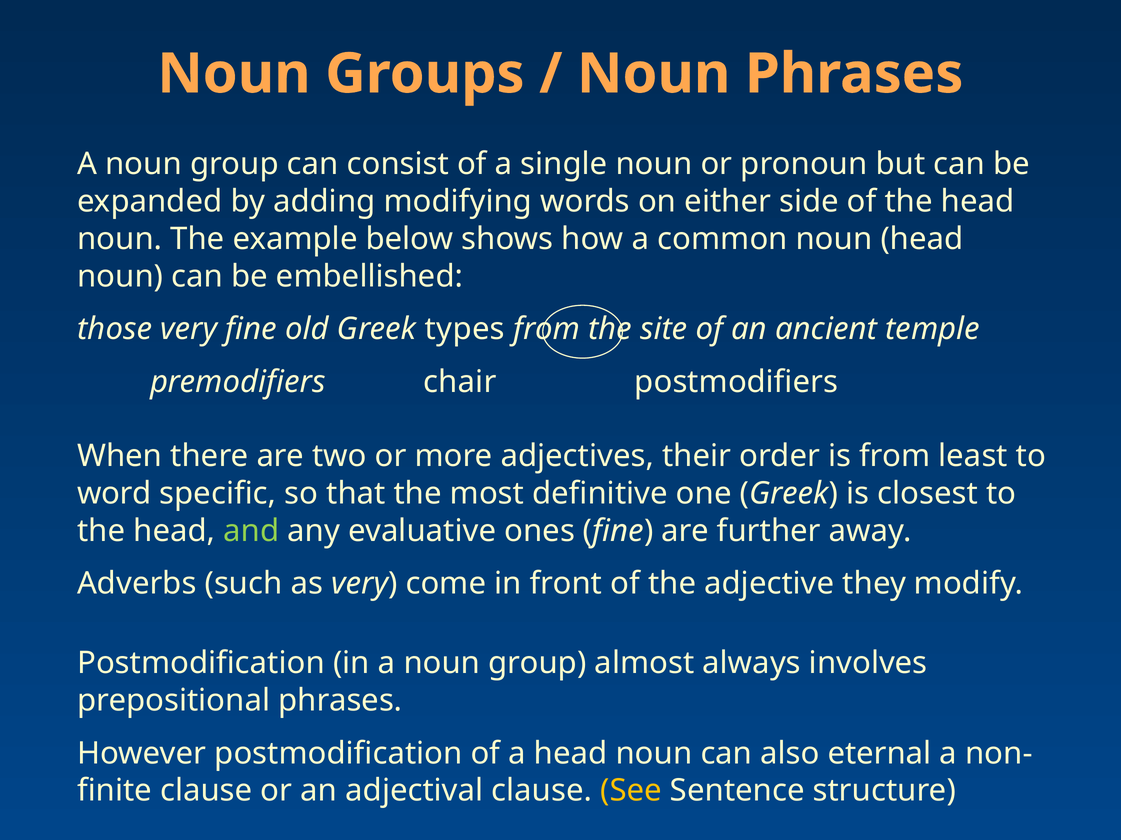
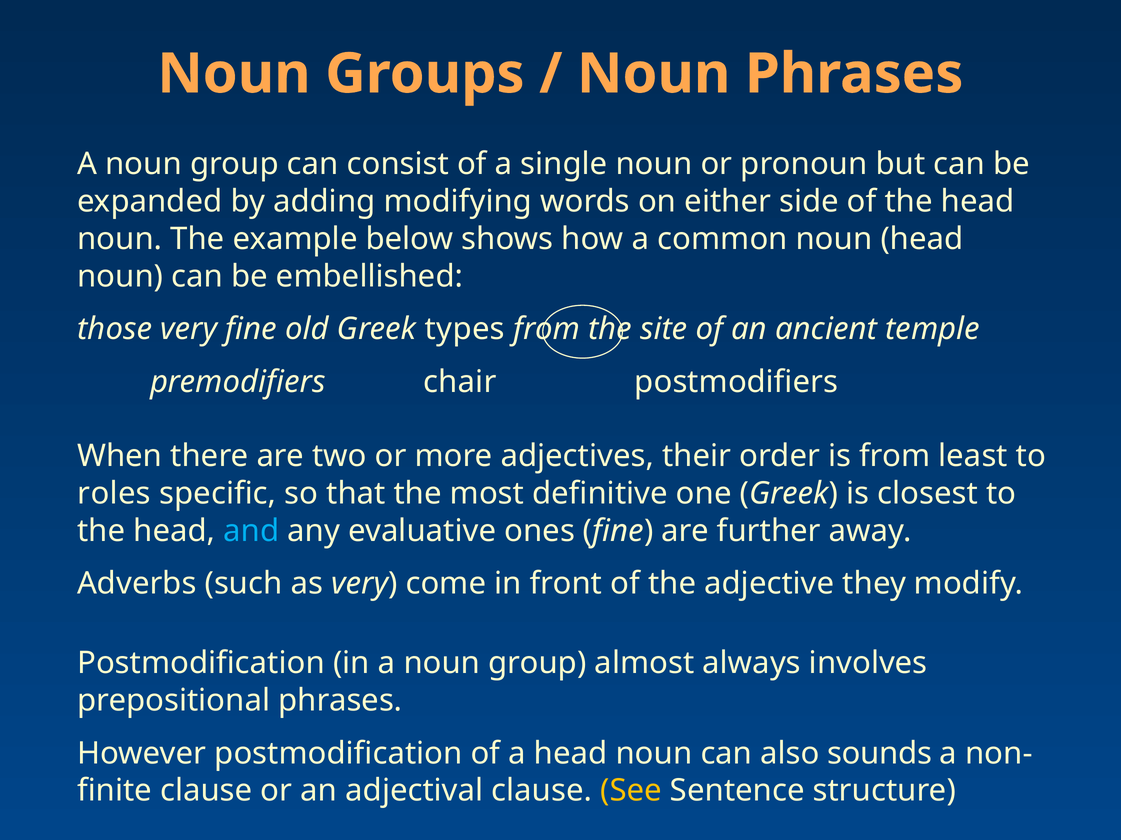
word: word -> roles (114, 494)
and colour: light green -> light blue (251, 531)
eternal: eternal -> sounds (880, 754)
